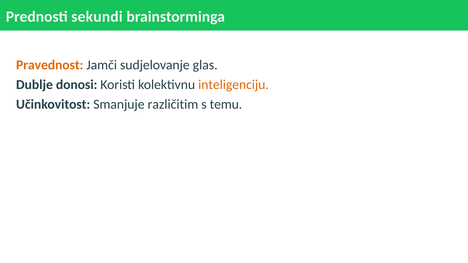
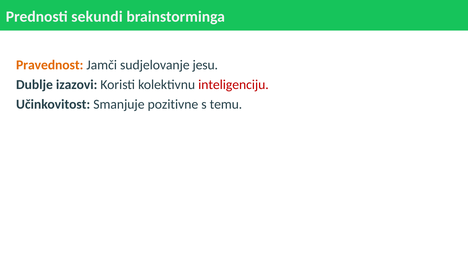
glas: glas -> jesu (205, 65)
donosi: donosi -> izazovi (77, 85)
inteligenciju colour: orange -> red (233, 85)
različitim: različitim -> pozitivne (173, 104)
